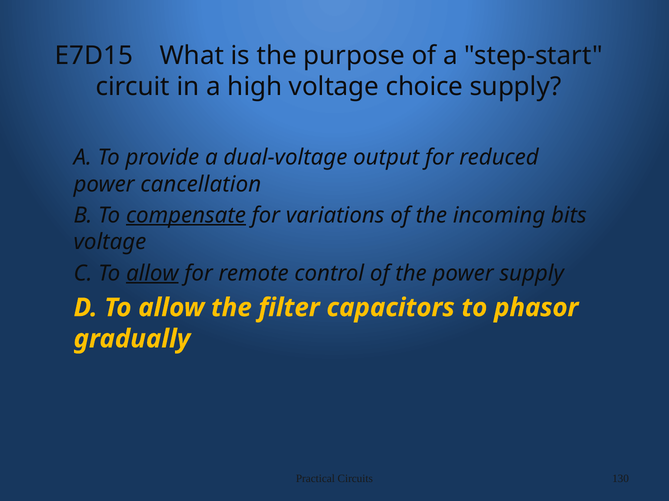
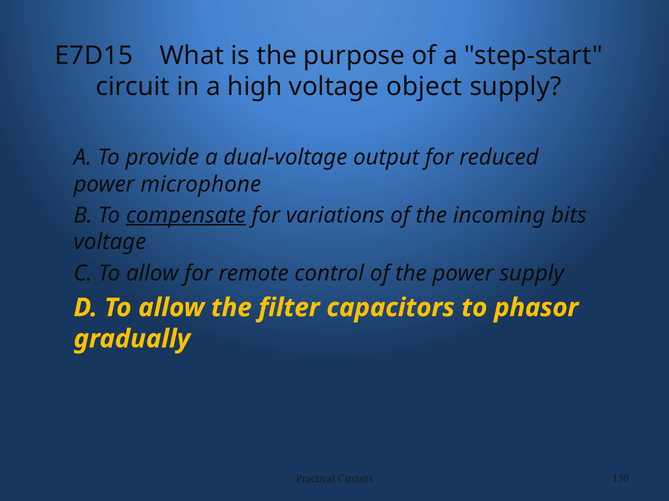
choice: choice -> object (424, 87)
cancellation: cancellation -> microphone (201, 184)
allow underline: present -> none (152, 274)
